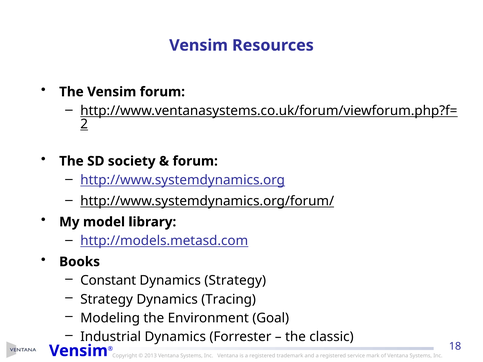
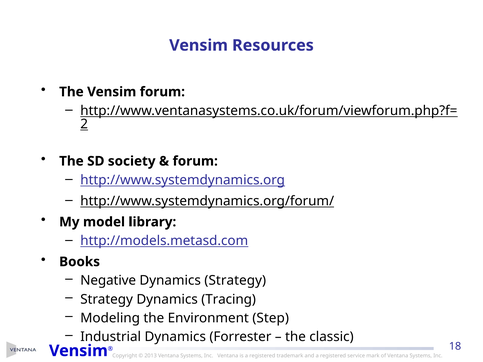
Constant: Constant -> Negative (108, 281)
Goal: Goal -> Step (271, 318)
